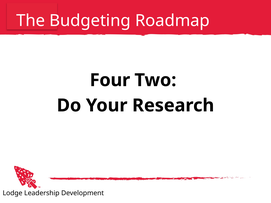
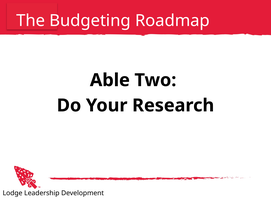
Four: Four -> Able (110, 80)
